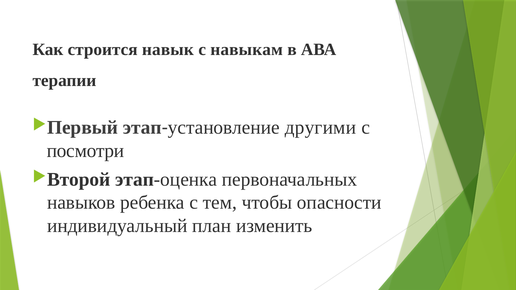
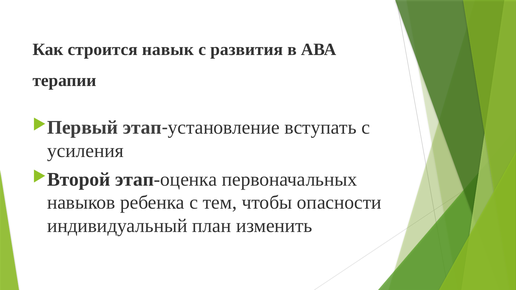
навыкам: навыкам -> развития (247, 50)
другими: другими -> вступать (321, 128)
посмотри: посмотри -> усиления (85, 151)
